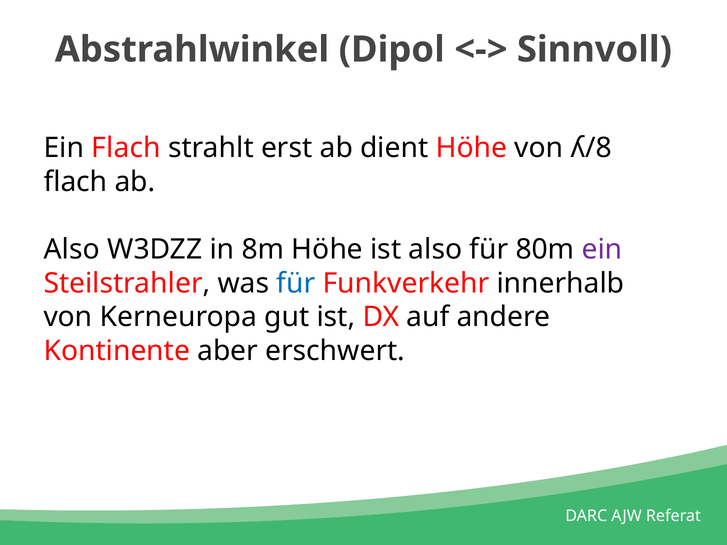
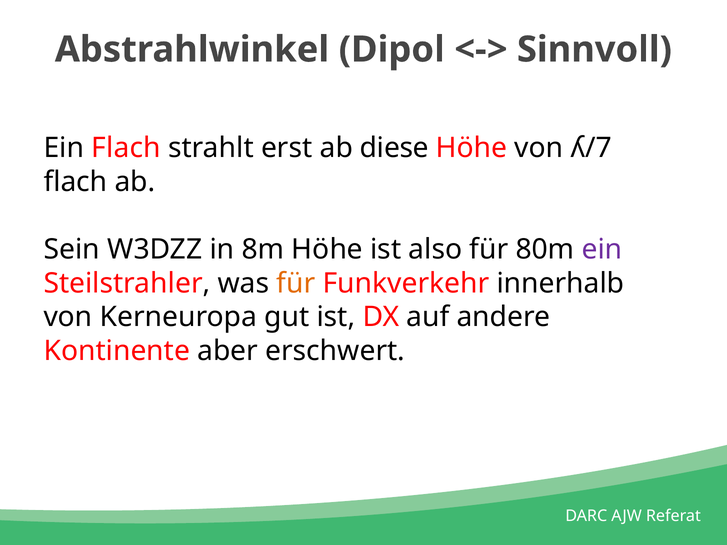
dient: dient -> diese (394, 148)
ʎ/8: ʎ/8 -> ʎ/7 (591, 148)
Also: Also -> Sein (72, 249)
für colour: blue -> orange (296, 283)
